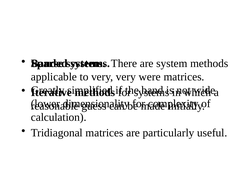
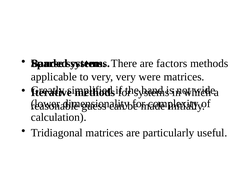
system: system -> factors (172, 63)
